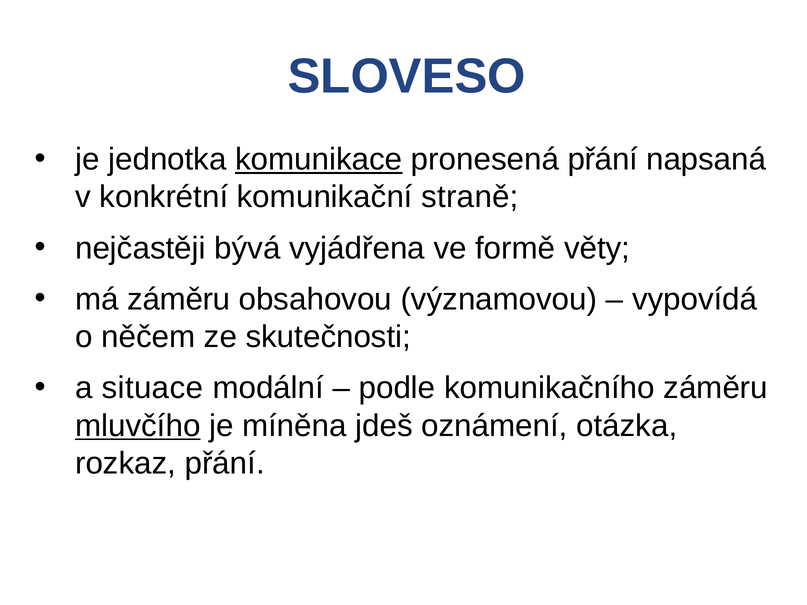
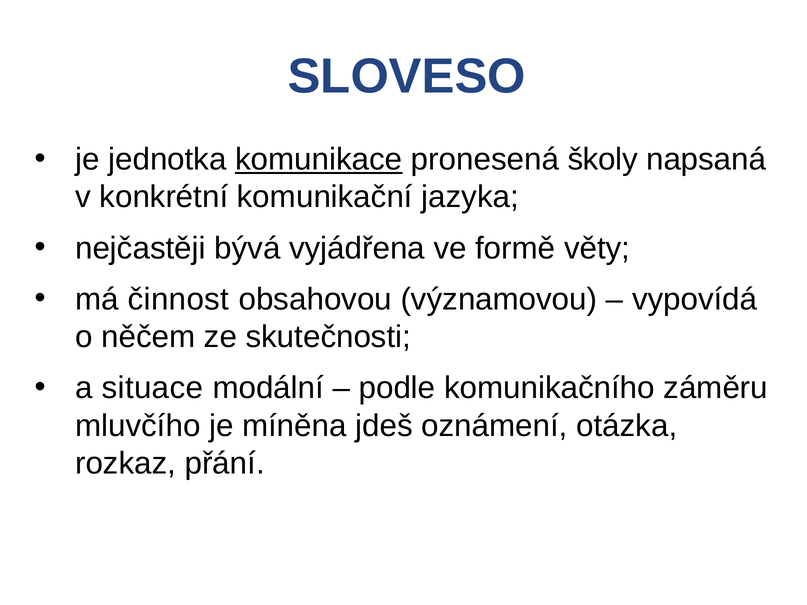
pronesená přání: přání -> školy (603, 159)
straně: straně -> jazyka (470, 197)
má záměru: záměru -> činnost (178, 299)
mluvčího underline: present -> none (138, 426)
